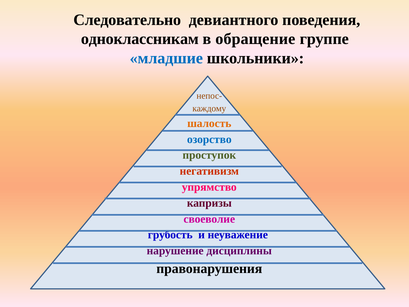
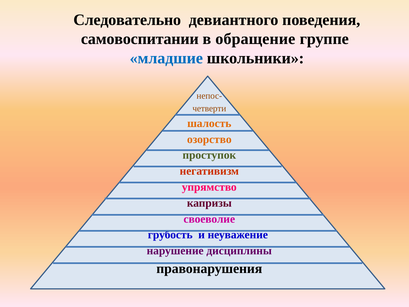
одноклассникам: одноклассникам -> самовоспитании (140, 39)
каждому: каждому -> четверти (209, 108)
озорство colour: blue -> orange (209, 139)
